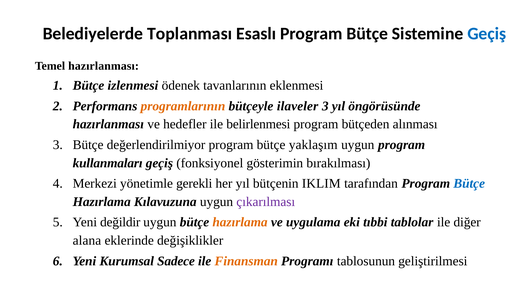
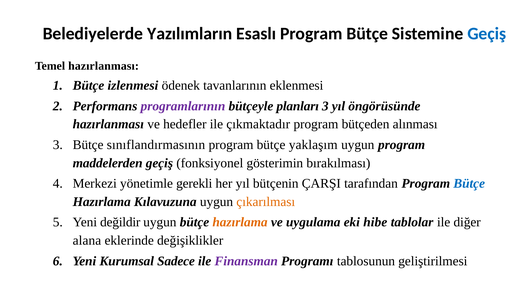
Toplanması: Toplanması -> Yazılımların (190, 34)
programlarının colour: orange -> purple (183, 106)
ilaveler: ilaveler -> planları (298, 106)
belirlenmesi: belirlenmesi -> çıkmaktadır (258, 124)
değerlendirilmiyor: değerlendirilmiyor -> sınıflandırmasının (156, 145)
kullanmaları: kullanmaları -> maddelerden (108, 163)
IKLIM: IKLIM -> ÇARŞI (321, 184)
çıkarılması colour: purple -> orange (266, 202)
tıbbi: tıbbi -> hibe (375, 222)
Finansman colour: orange -> purple (246, 261)
